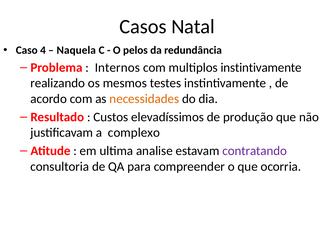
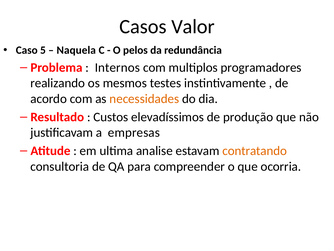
Natal: Natal -> Valor (193, 27)
4: 4 -> 5 (43, 50)
multiplos instintivamente: instintivamente -> programadores (261, 67)
complexo: complexo -> empresas (134, 132)
contratando colour: purple -> orange (255, 151)
